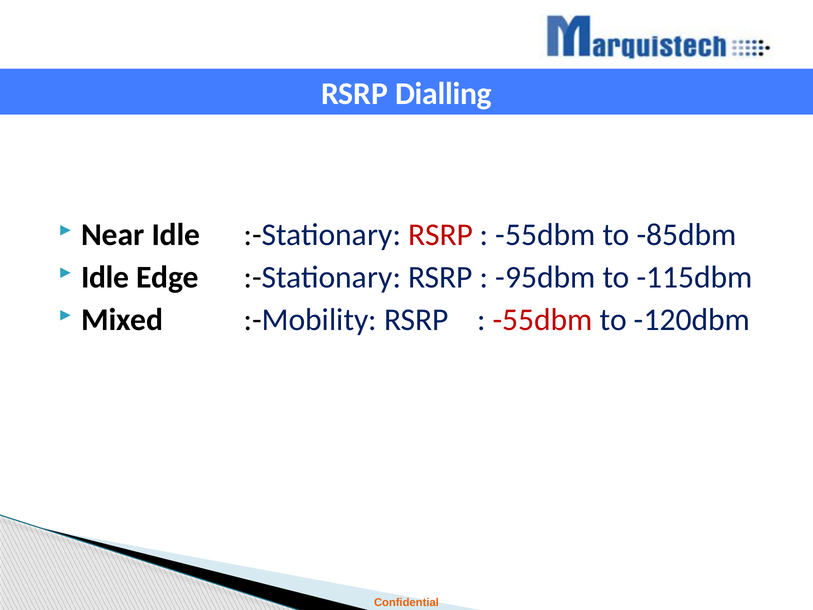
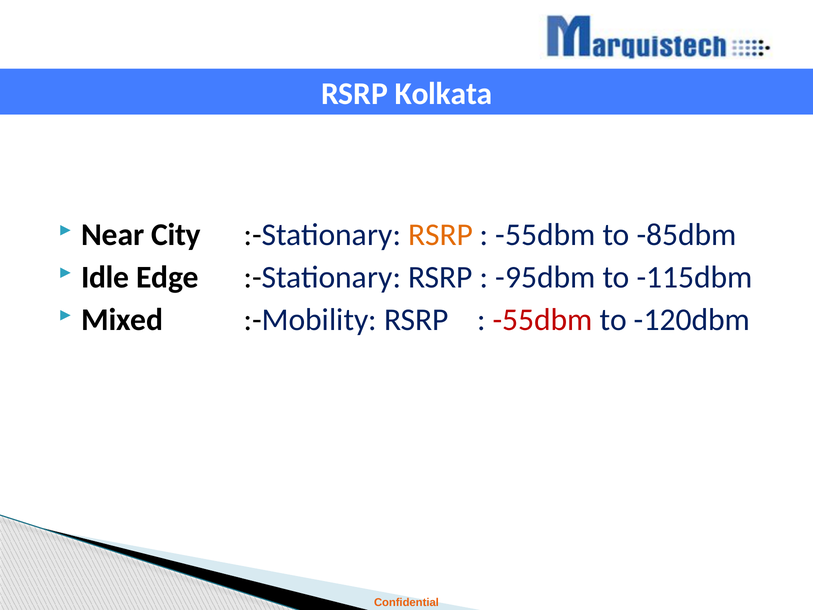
Dialling: Dialling -> Kolkata (444, 94)
Near Idle: Idle -> City (176, 235)
RSRP colour: red -> orange (441, 235)
